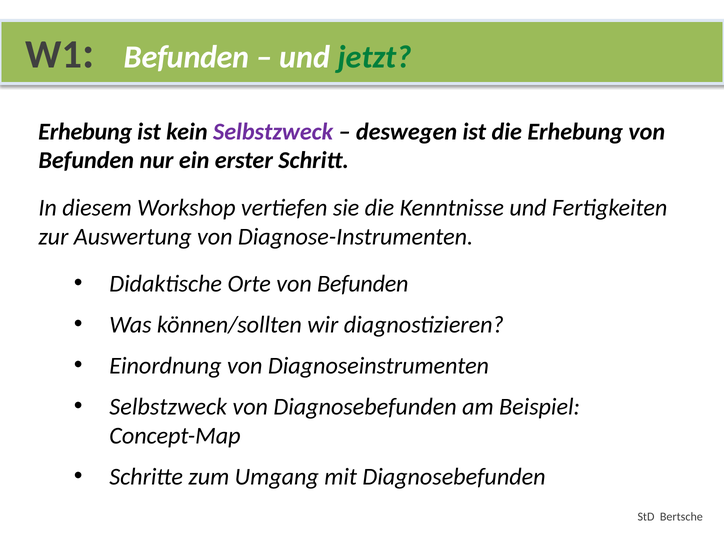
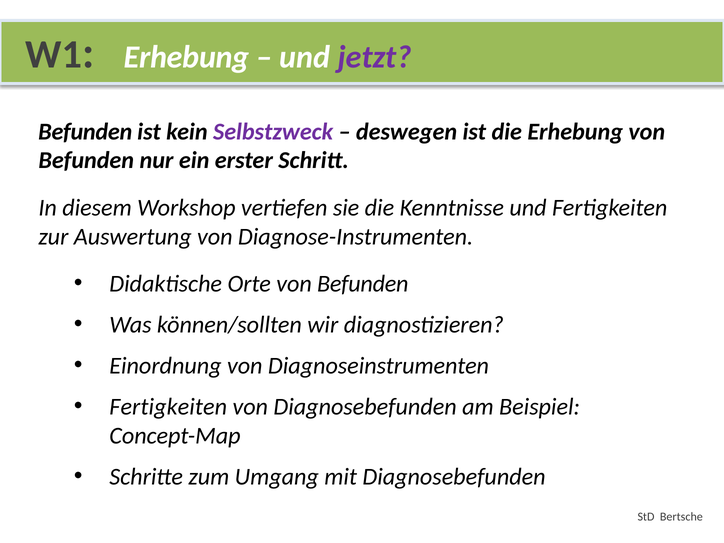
Befunden: Befunden -> Erhebung (187, 57)
jetzt colour: green -> purple (374, 57)
Erhebung: Erhebung -> Befunden (85, 132)
Selbstzweck: Selbstzweck -> Fertigkeiten (168, 407)
